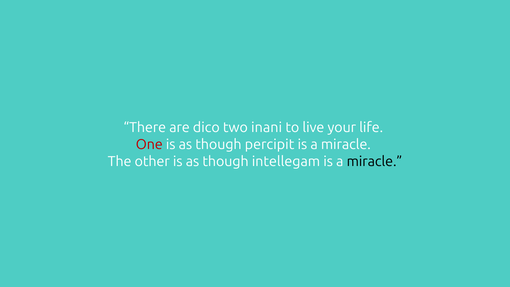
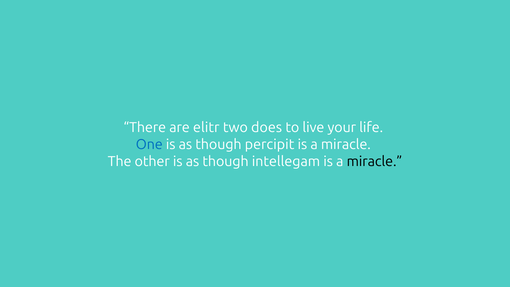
dico: dico -> elitr (206, 127)
inani: inani -> does (267, 127)
One colour: red -> blue (149, 144)
